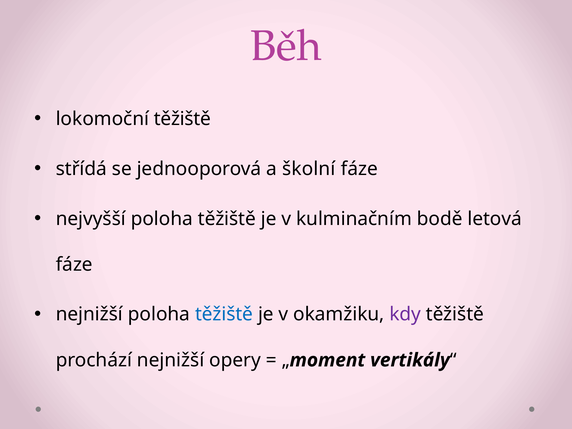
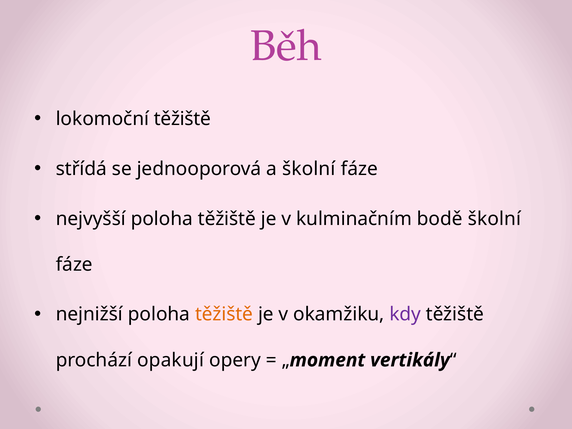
bodě letová: letová -> školní (495, 219)
těžiště colour: blue -> orange (224, 314)
prochází nejnižší: nejnižší -> opakují (171, 360)
